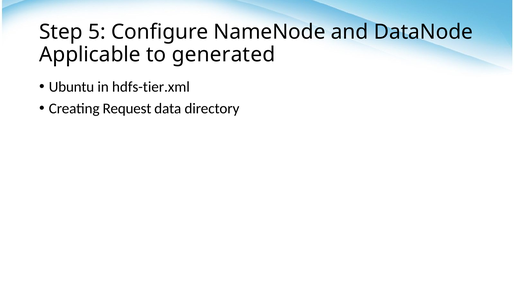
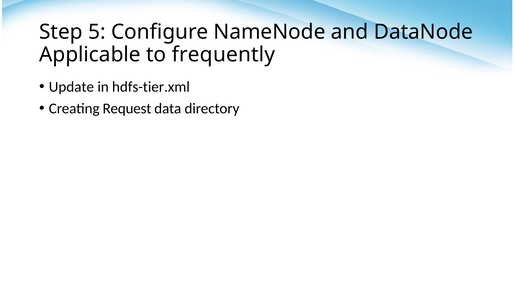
generated: generated -> frequently (223, 54)
Ubuntu: Ubuntu -> Update (71, 87)
